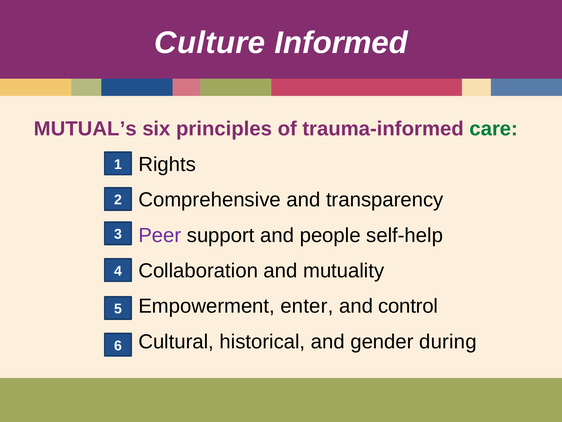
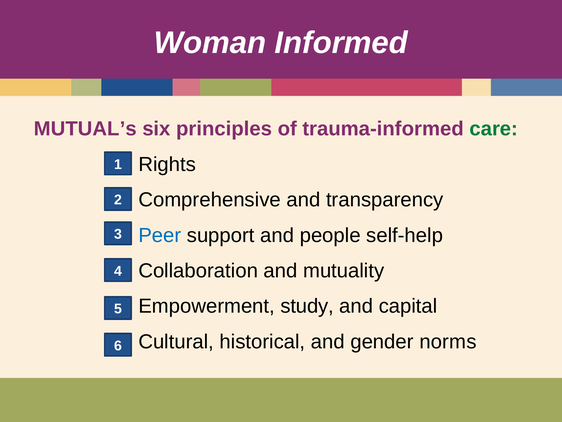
Culture: Culture -> Woman (210, 43)
Peer colour: purple -> blue (160, 235)
enter: enter -> study (307, 306)
control: control -> capital (408, 306)
during: during -> norms (448, 341)
